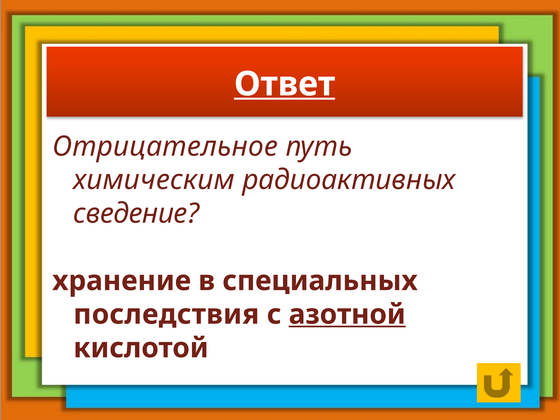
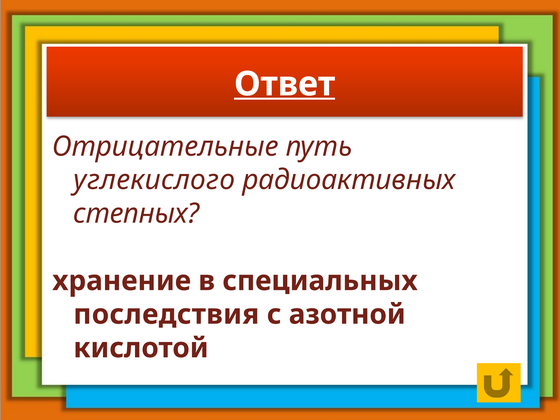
Отрицательное: Отрицательное -> Отрицательные (165, 146)
химическим: химическим -> углекислого (154, 180)
сведение: сведение -> степных (136, 214)
азотной underline: present -> none (347, 314)
